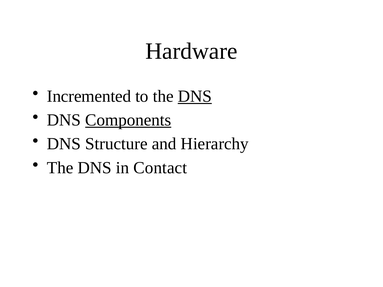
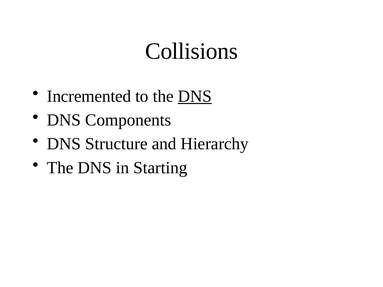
Hardware: Hardware -> Collisions (192, 51)
Components underline: present -> none (128, 120)
Contact: Contact -> Starting (160, 168)
